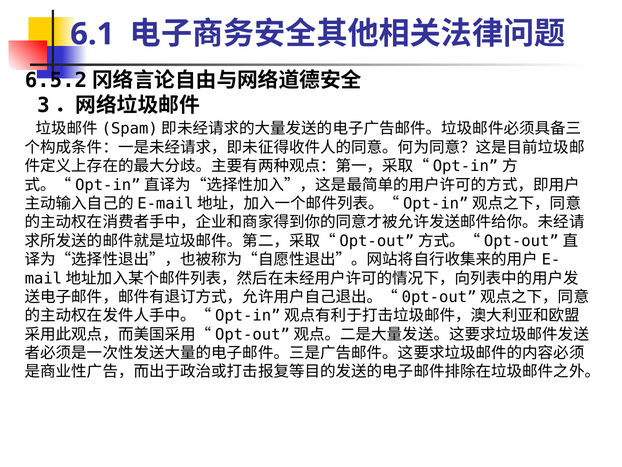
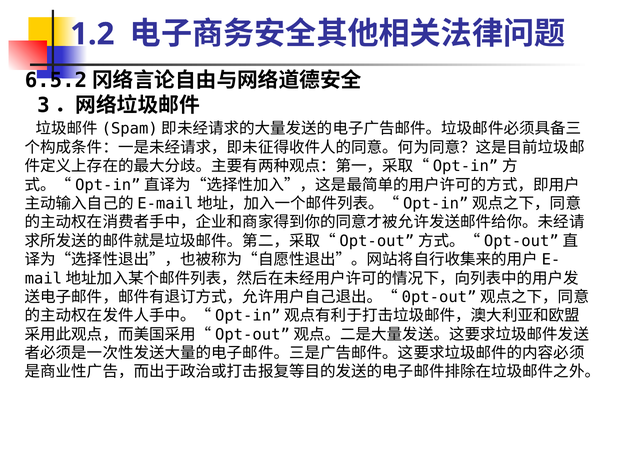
6.1: 6.1 -> 1.2 (92, 34)
